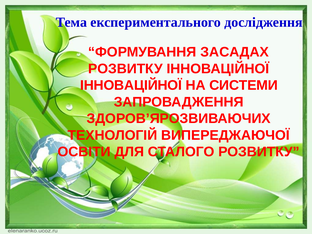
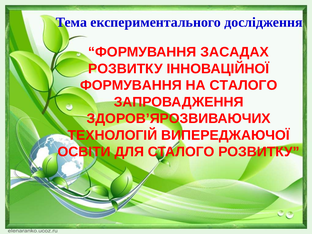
ІННОВАЦІЙНОЇ: ІННОВАЦІЙНОЇ -> ФОРМУВАННЯ (131, 85)
НА СИСТЕМИ: СИСТЕМИ -> СТАЛОГО (243, 85)
